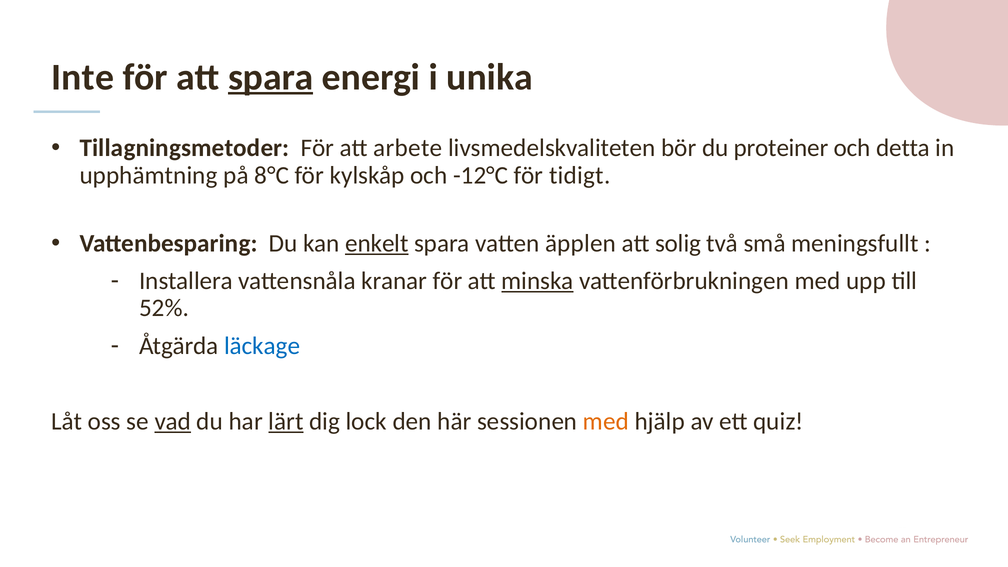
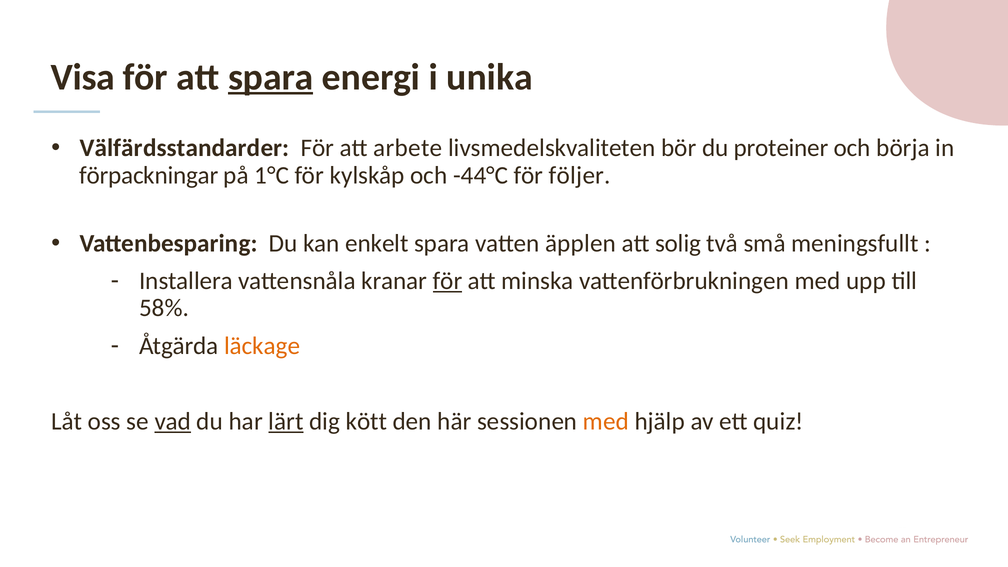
Inte: Inte -> Visa (83, 77)
Tillagningsmetoder: Tillagningsmetoder -> Välfärdsstandarder (184, 148)
detta: detta -> börja (903, 148)
upphämtning: upphämtning -> förpackningar (149, 175)
8°C: 8°C -> 1°C (272, 175)
-12°C: -12°C -> -44°C (481, 175)
tidigt: tidigt -> följer (580, 175)
enkelt underline: present -> none (377, 243)
för underline: none -> present (448, 281)
minska underline: present -> none (537, 281)
52%: 52% -> 58% (164, 308)
läckage colour: blue -> orange (262, 346)
lock: lock -> kött (366, 421)
